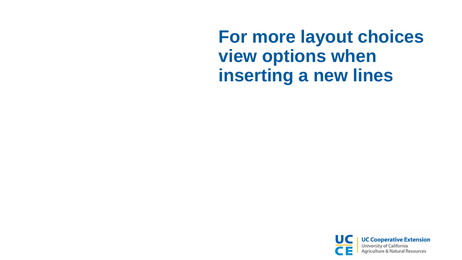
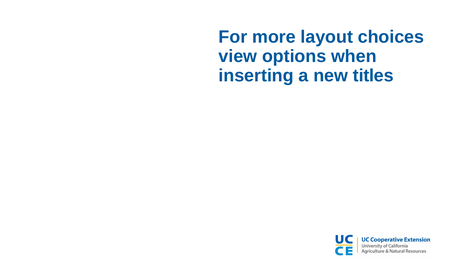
lines: lines -> titles (373, 75)
